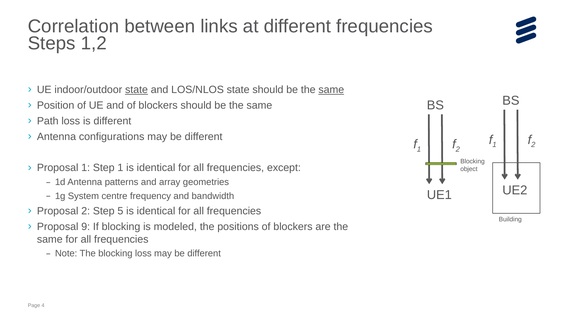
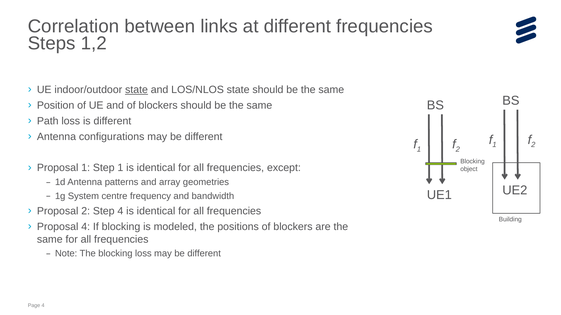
same underline: present -> none (331, 90)
Step 5: 5 -> 4 (120, 211)
Proposal 9: 9 -> 4 (86, 227)
